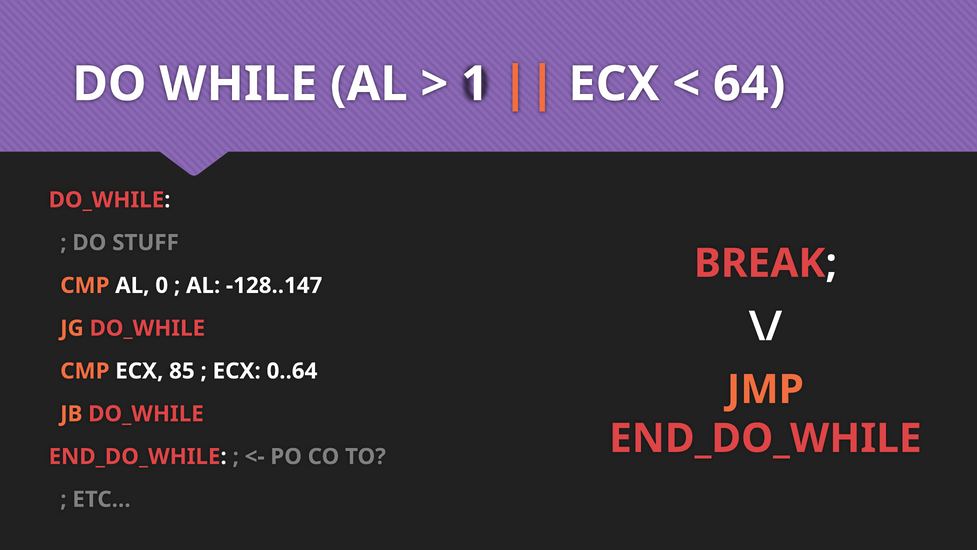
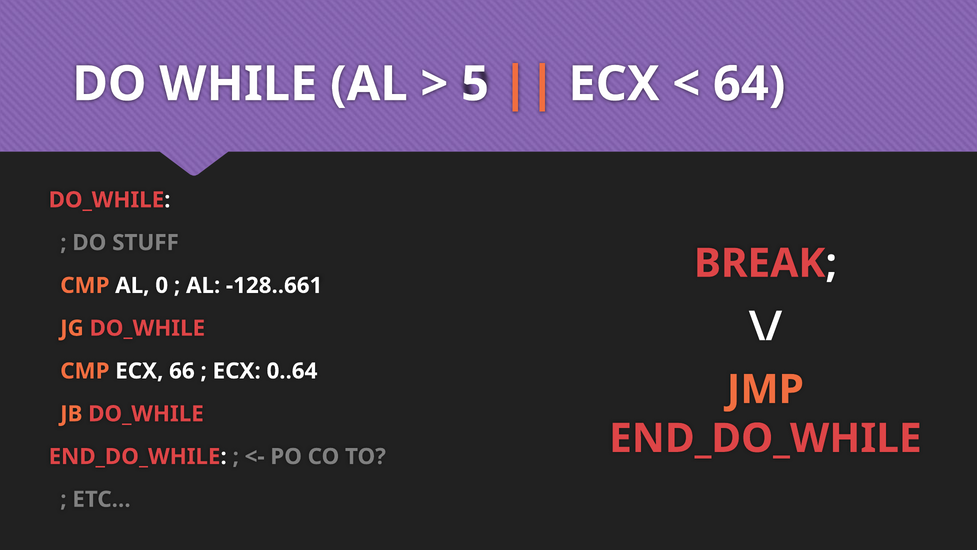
1: 1 -> 5 (475, 84)
-128..147: -128..147 -> -128..661 (274, 285)
85: 85 -> 66 (182, 371)
